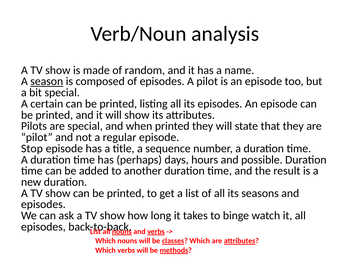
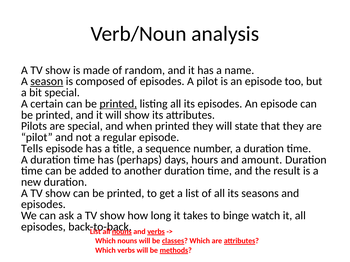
printed underline: none -> present (118, 104)
Stop: Stop -> Tells (32, 149)
possible: possible -> amount (262, 160)
